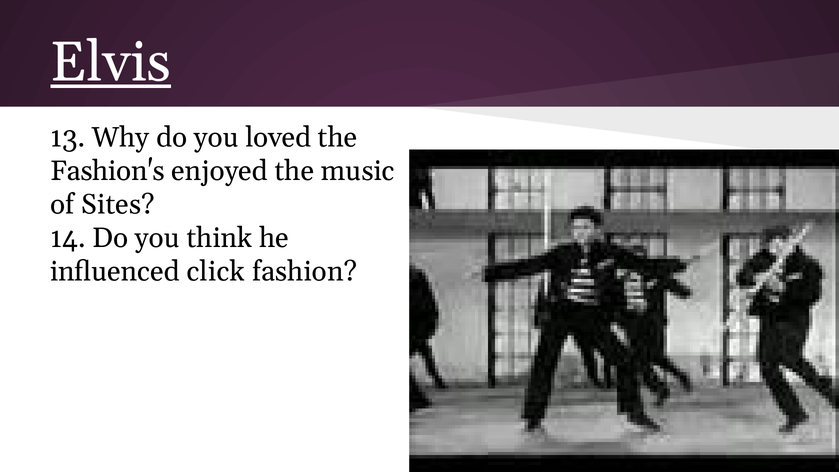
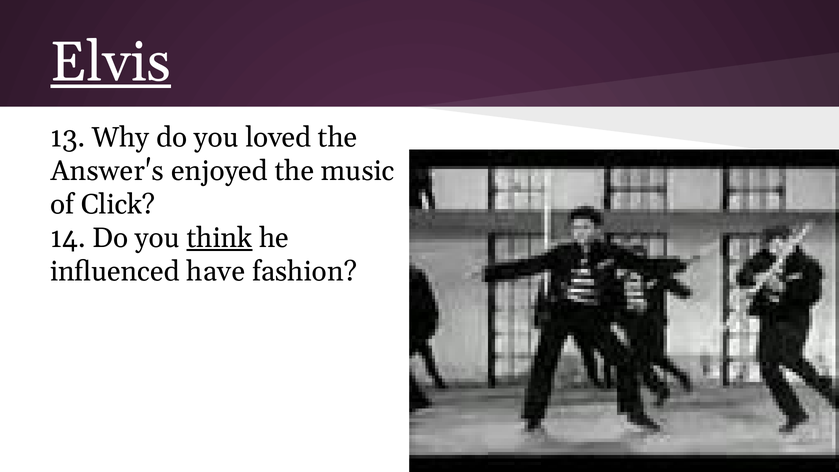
Fashion's: Fashion's -> Answer's (107, 171)
Sites: Sites -> Click (118, 204)
think underline: none -> present (219, 238)
click: click -> have (216, 272)
